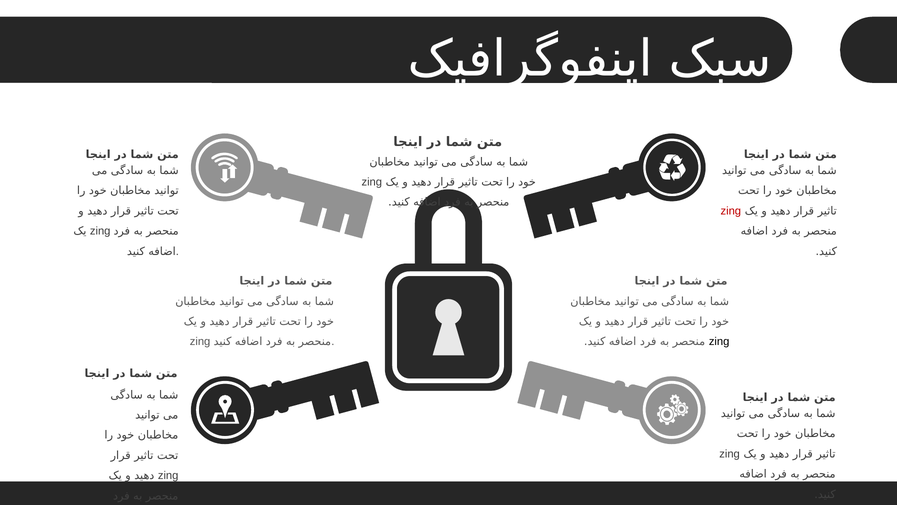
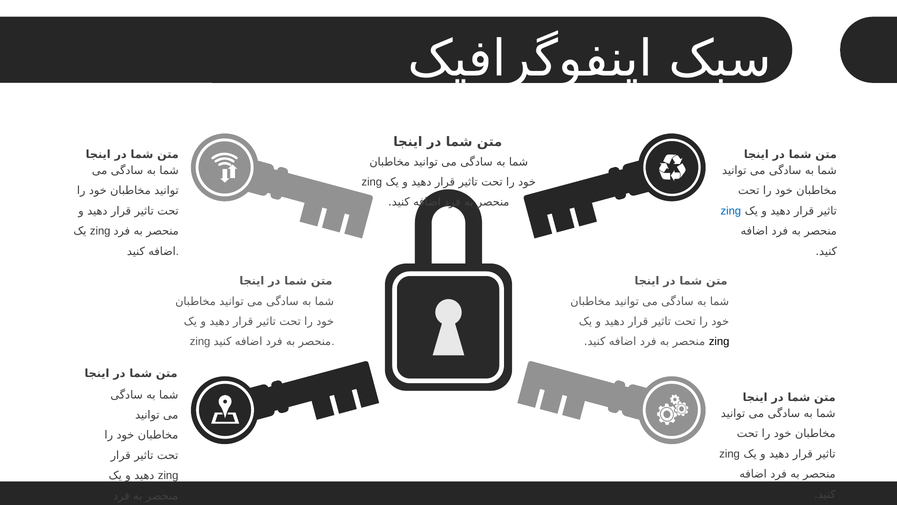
zing colour: red -> blue (731, 211)
